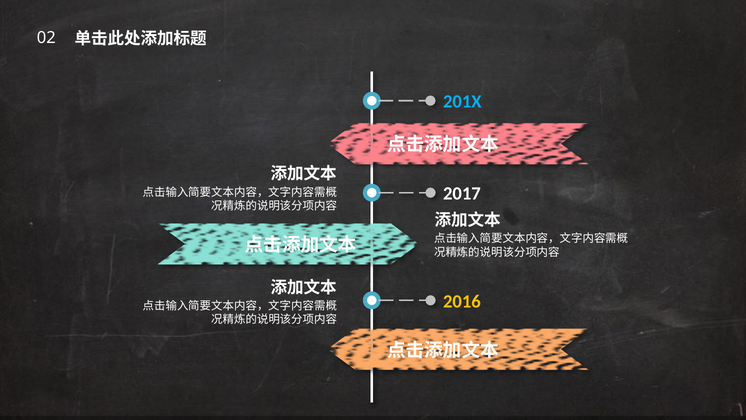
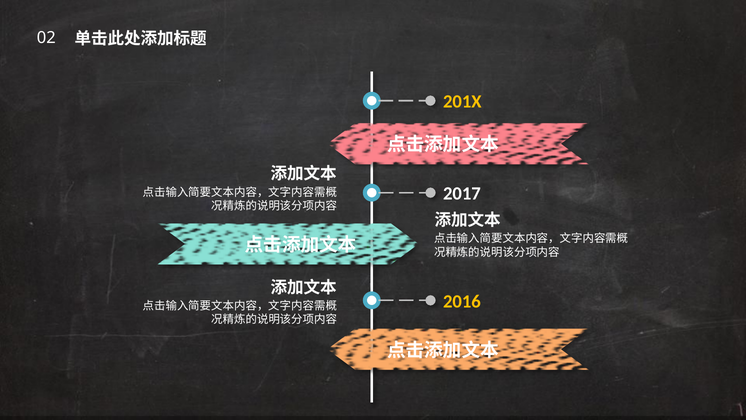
201X colour: light blue -> yellow (462, 101)
